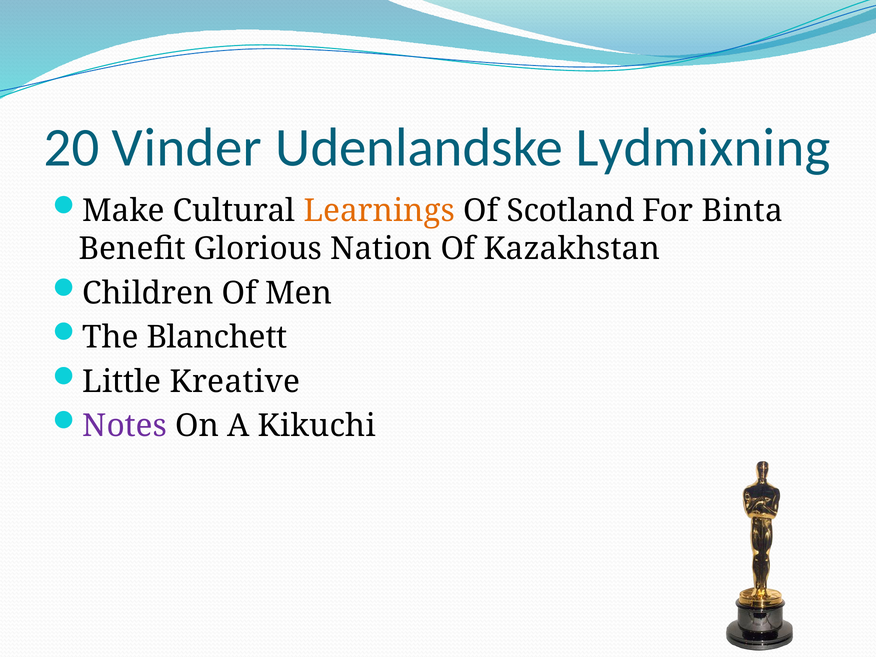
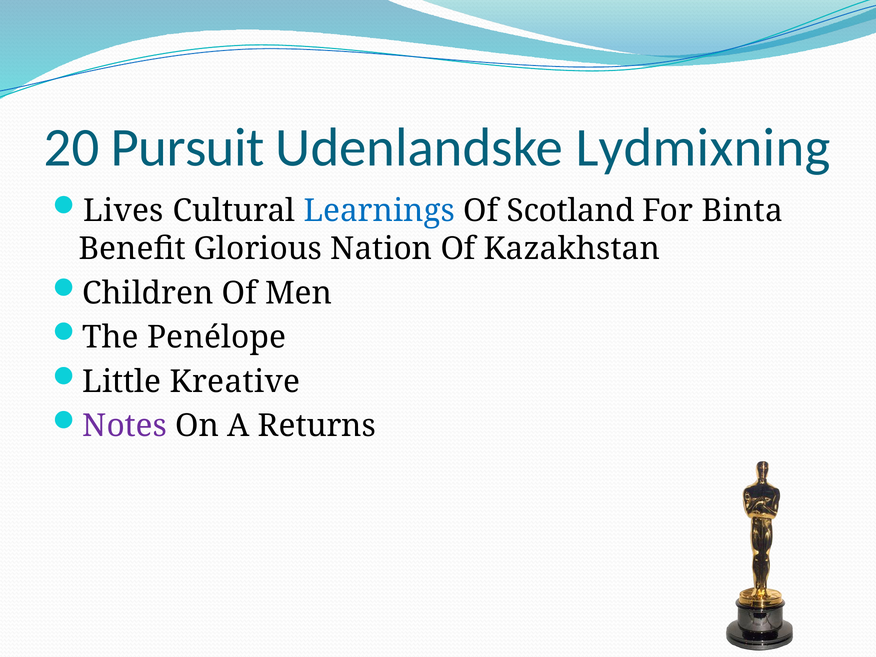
Vinder: Vinder -> Pursuit (188, 148)
Make: Make -> Lives (123, 211)
Learnings colour: orange -> blue (379, 211)
Blanchett: Blanchett -> Penélope (217, 337)
Kikuchi: Kikuchi -> Returns (317, 426)
